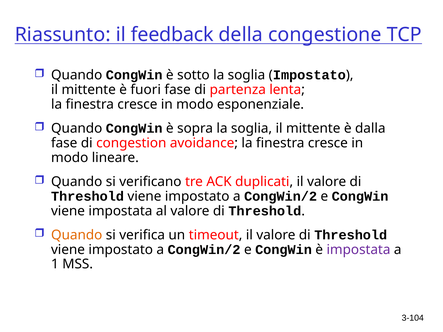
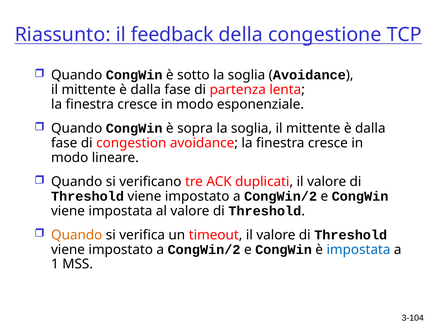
Impostato: Impostato -> Avoidance (309, 75)
fuori: fuori -> dalla (146, 90)
impostata colour: purple -> blue (358, 250)
